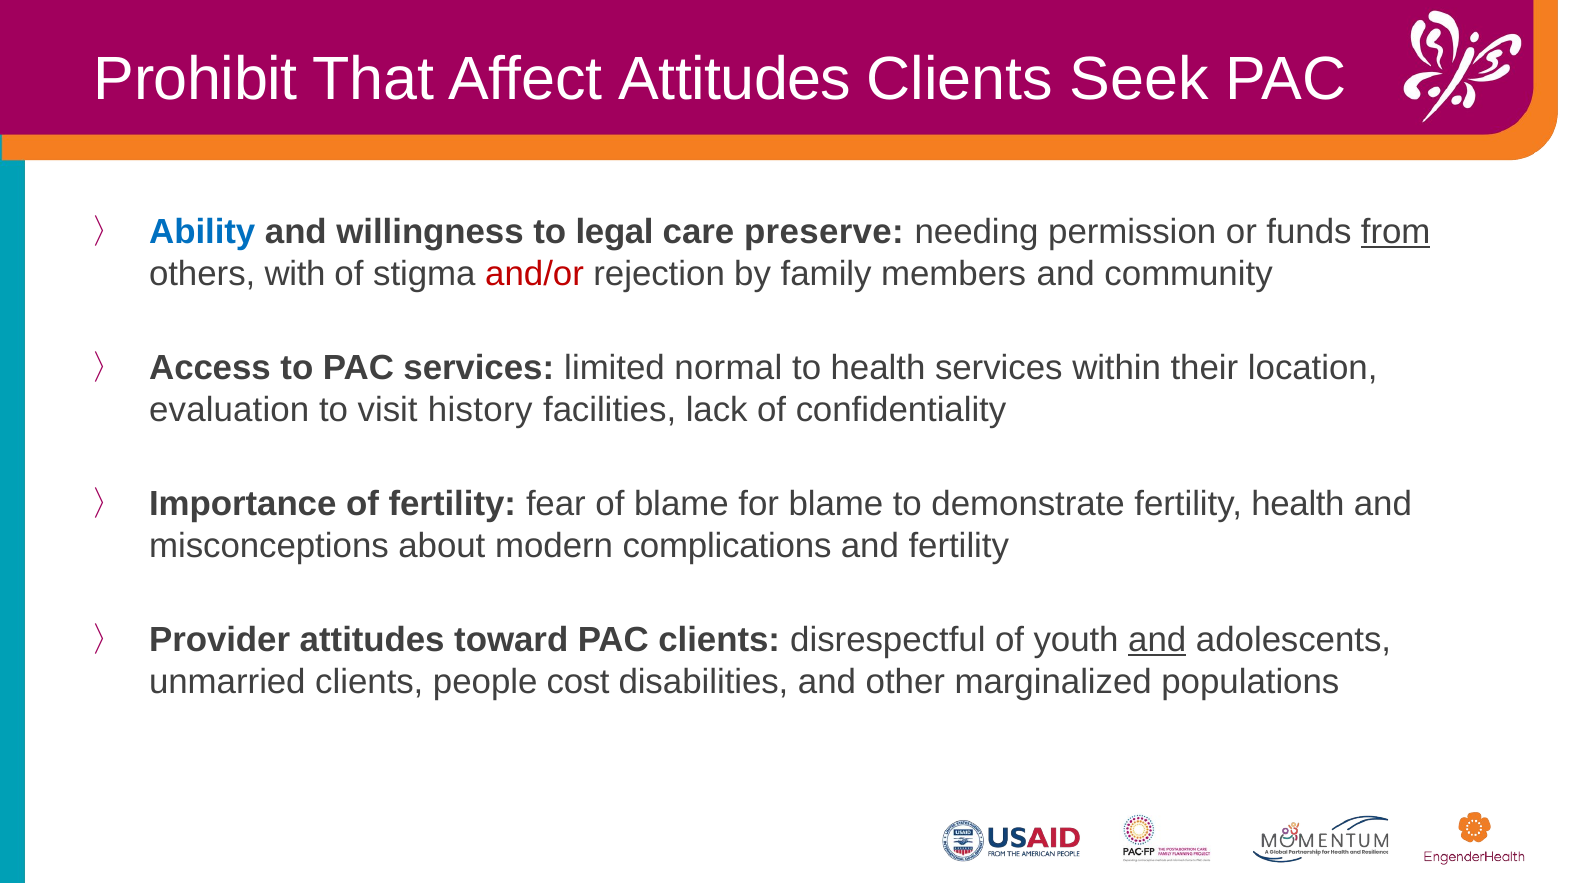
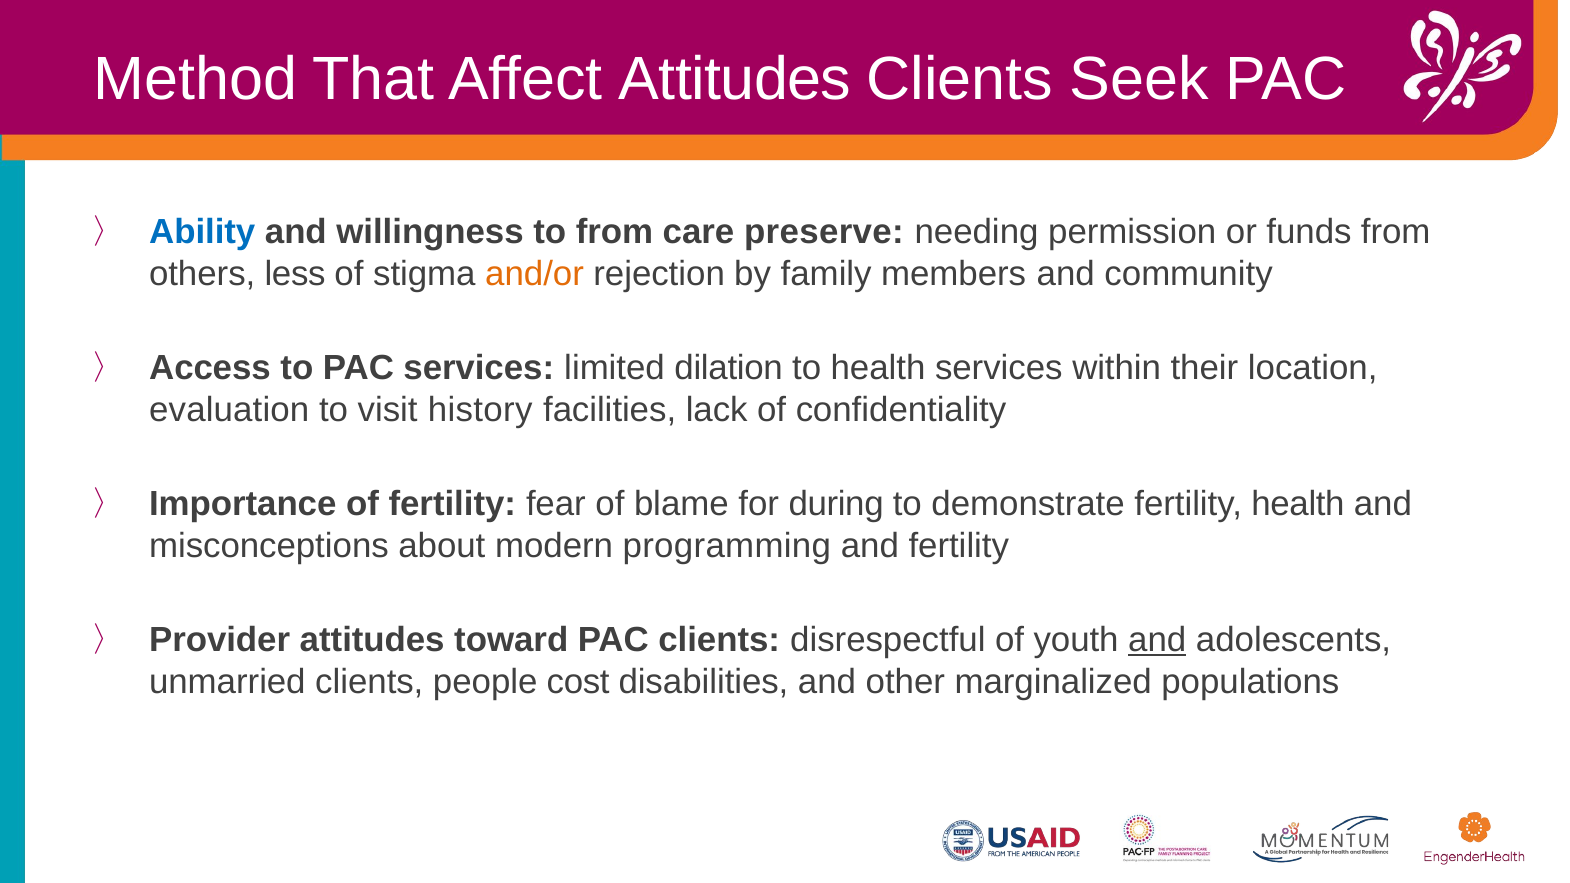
Prohibit: Prohibit -> Method (196, 79)
to legal: legal -> from (614, 232)
from underline: present -> none (1396, 232)
with: with -> less (295, 274)
and/or colour: red -> orange (535, 274)
normal: normal -> dilation (729, 368)
for blame: blame -> during (836, 504)
complications: complications -> programming (727, 546)
